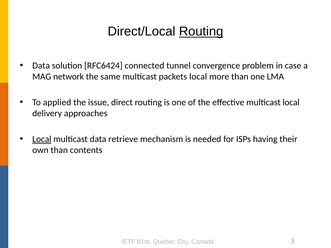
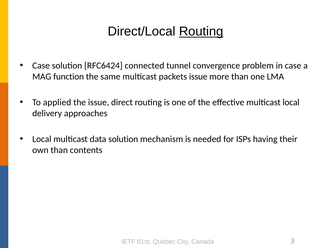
Data: Data -> Case (41, 66)
network: network -> function (69, 77)
packets local: local -> issue (198, 77)
Local underline: present -> none (42, 139)
data retrieve: retrieve -> solution (123, 139)
